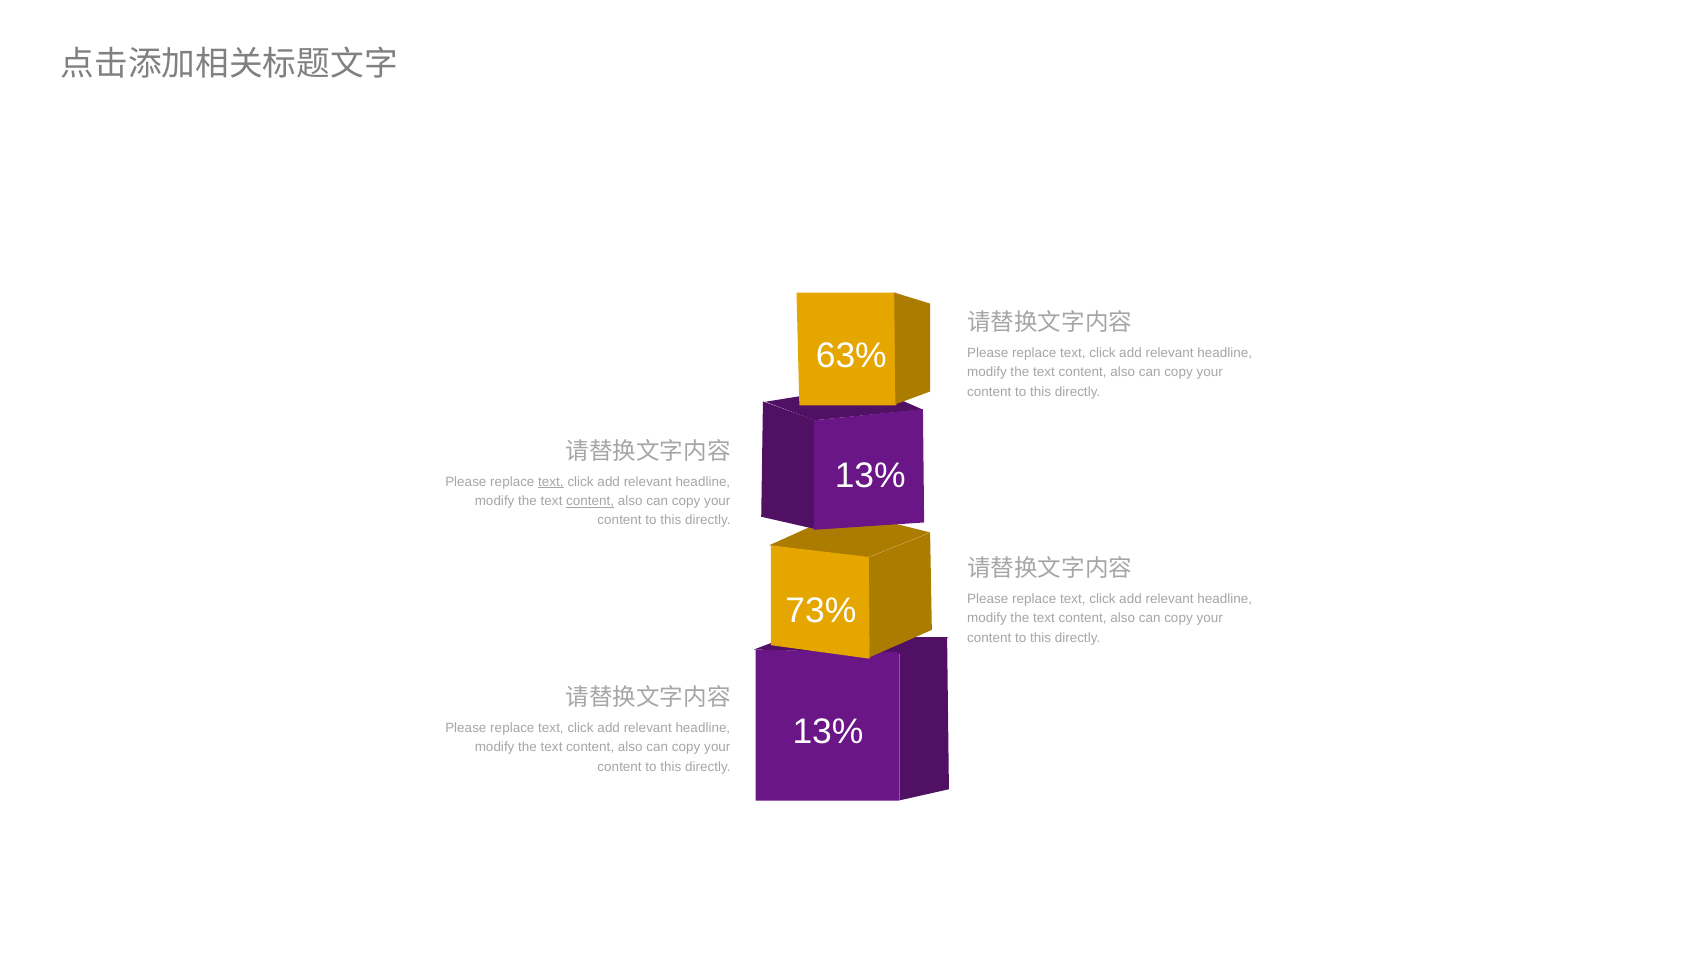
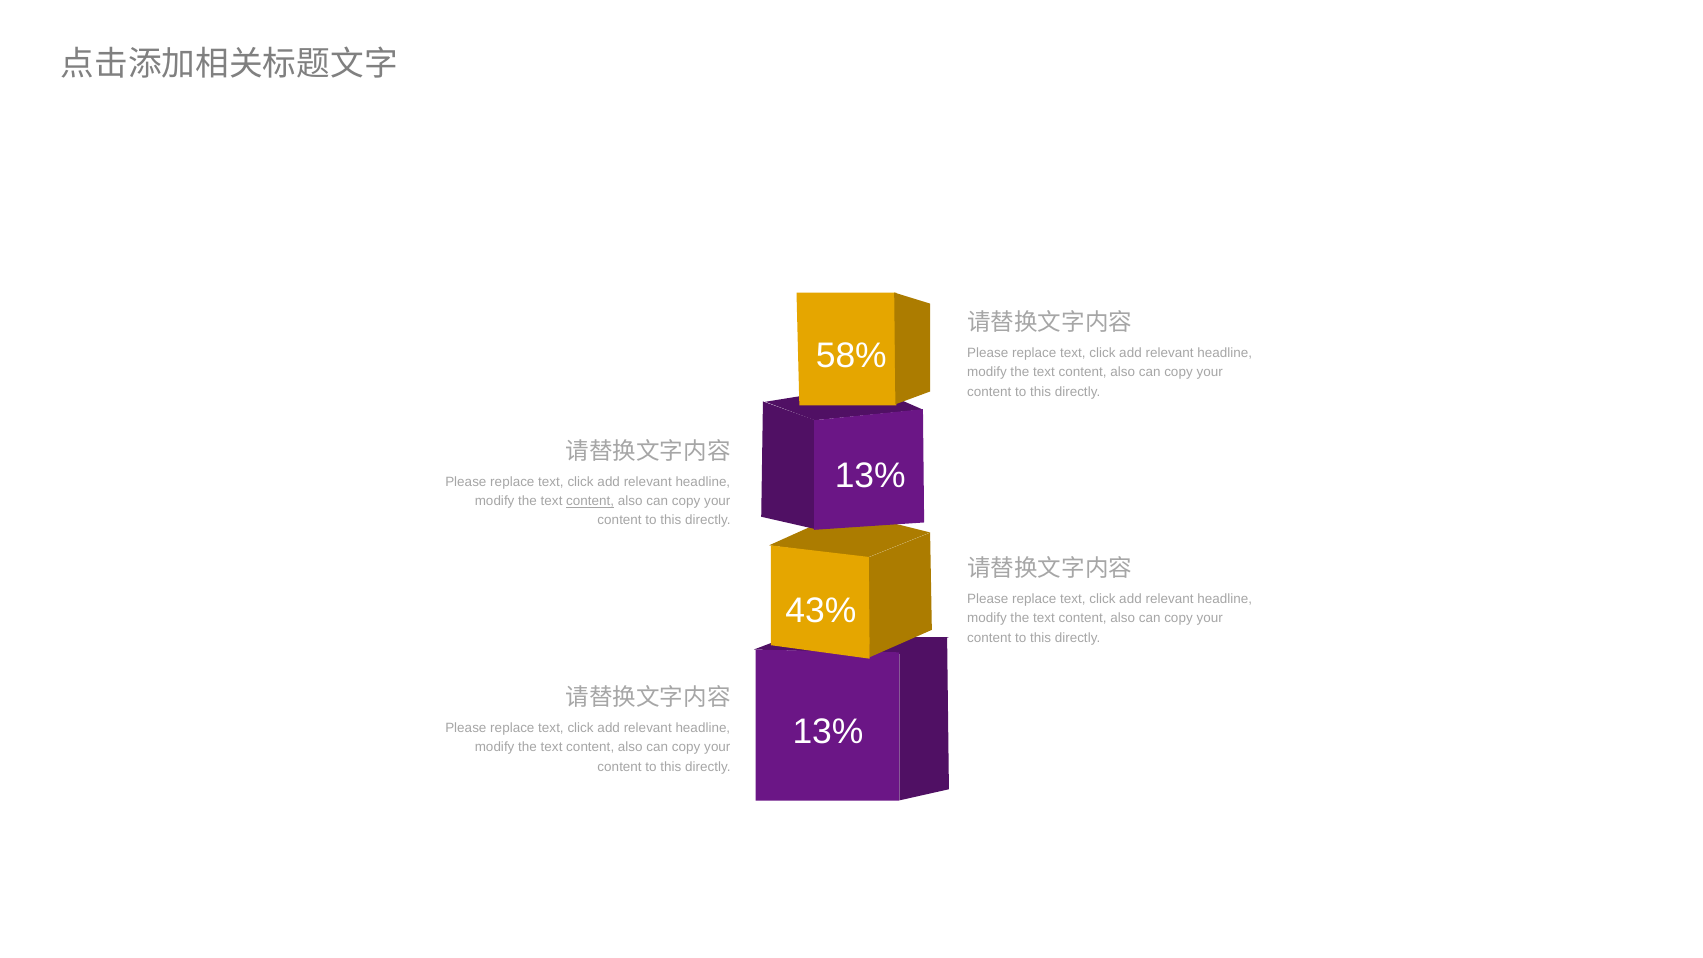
63%: 63% -> 58% (851, 356)
text underline: present -> none (551, 482)
73%: 73% -> 43% (821, 611)
